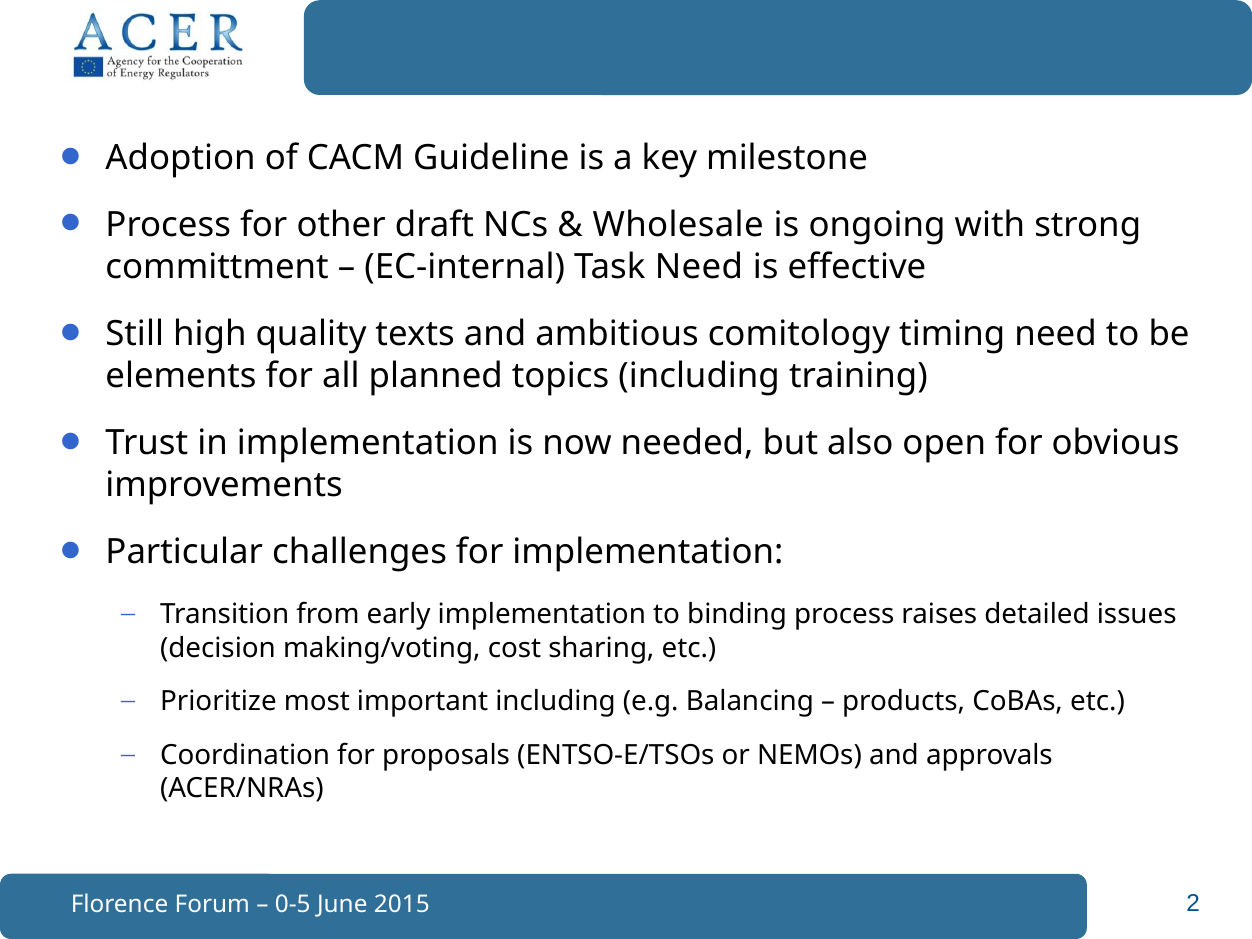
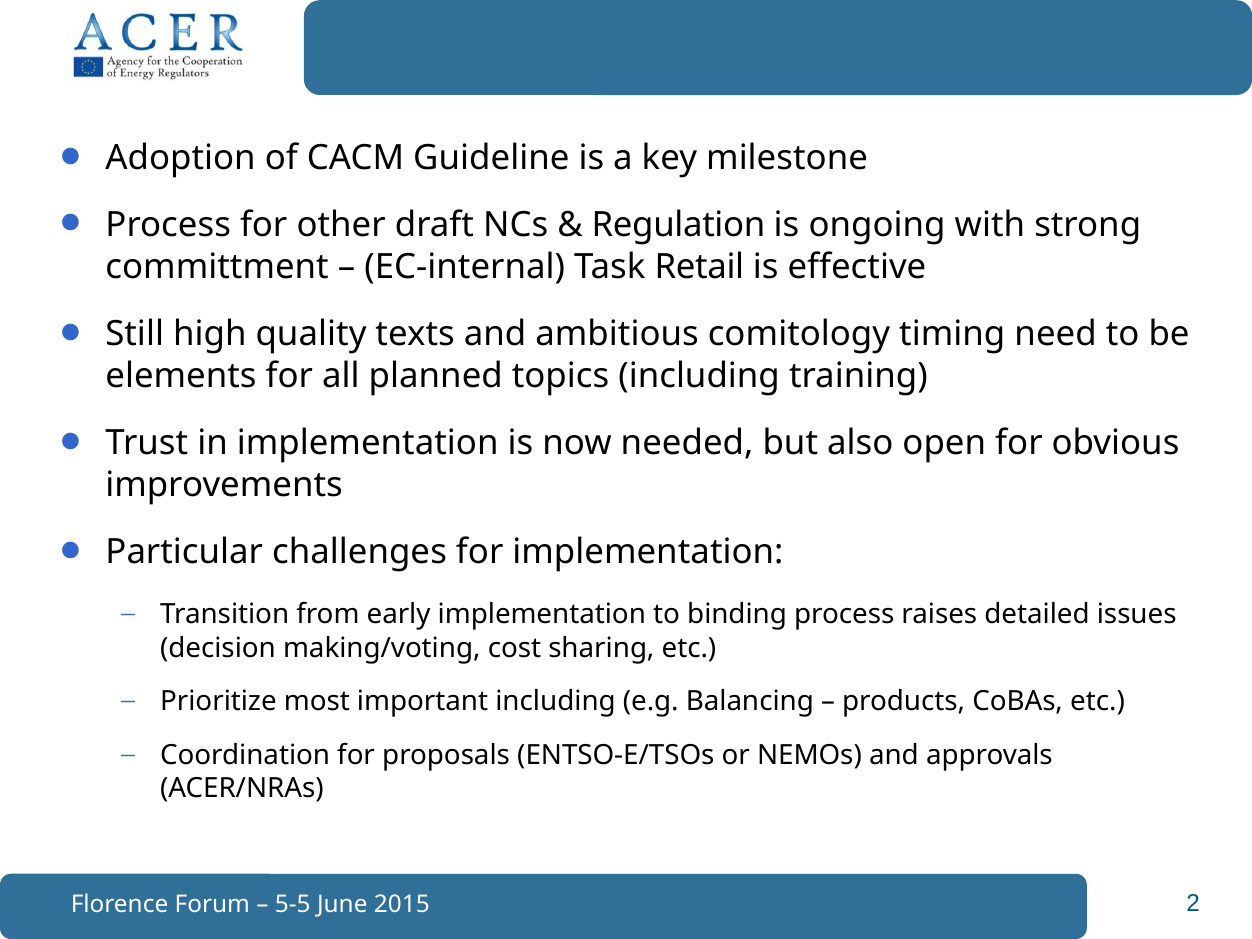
Wholesale: Wholesale -> Regulation (678, 225)
Task Need: Need -> Retail (699, 267)
0-5: 0-5 -> 5-5 (293, 904)
